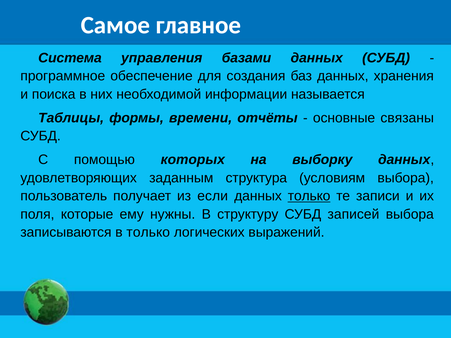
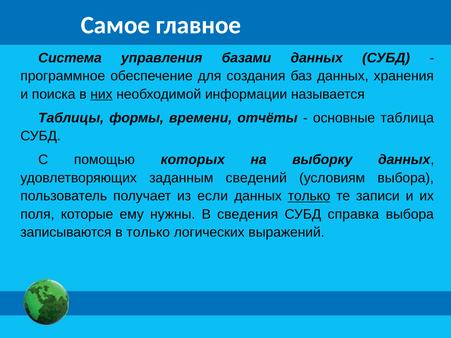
них underline: none -> present (101, 94)
связаны: связаны -> таблица (407, 118)
структура: структура -> сведений (256, 178)
структуру: структуру -> сведения (248, 214)
записей: записей -> справка (353, 214)
